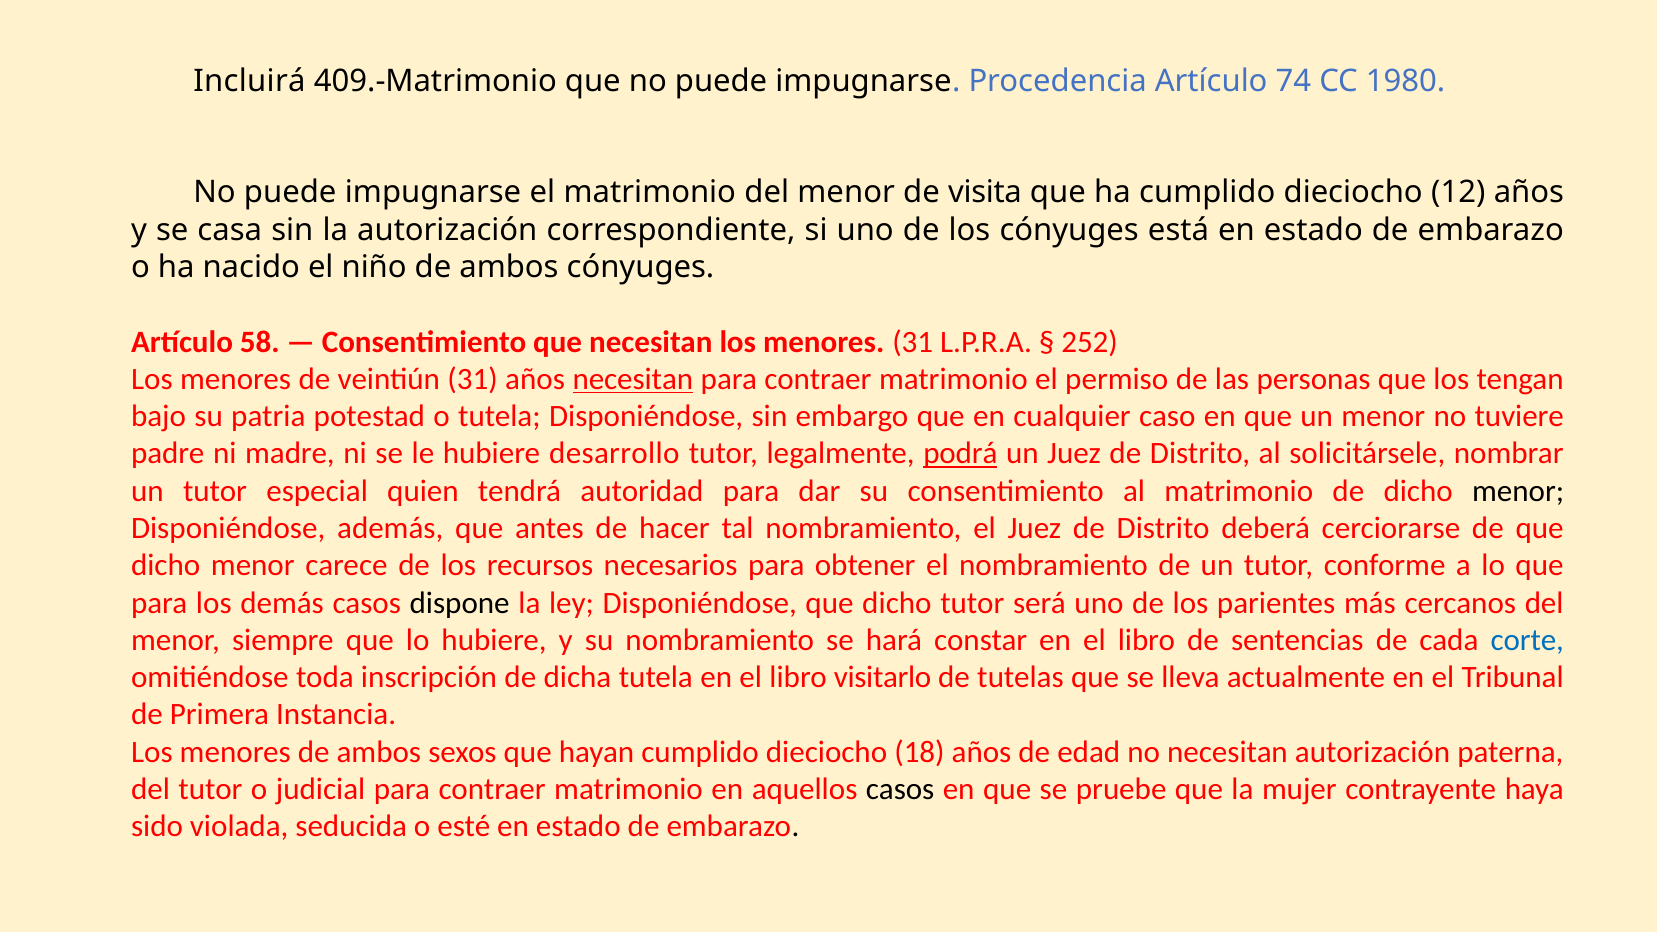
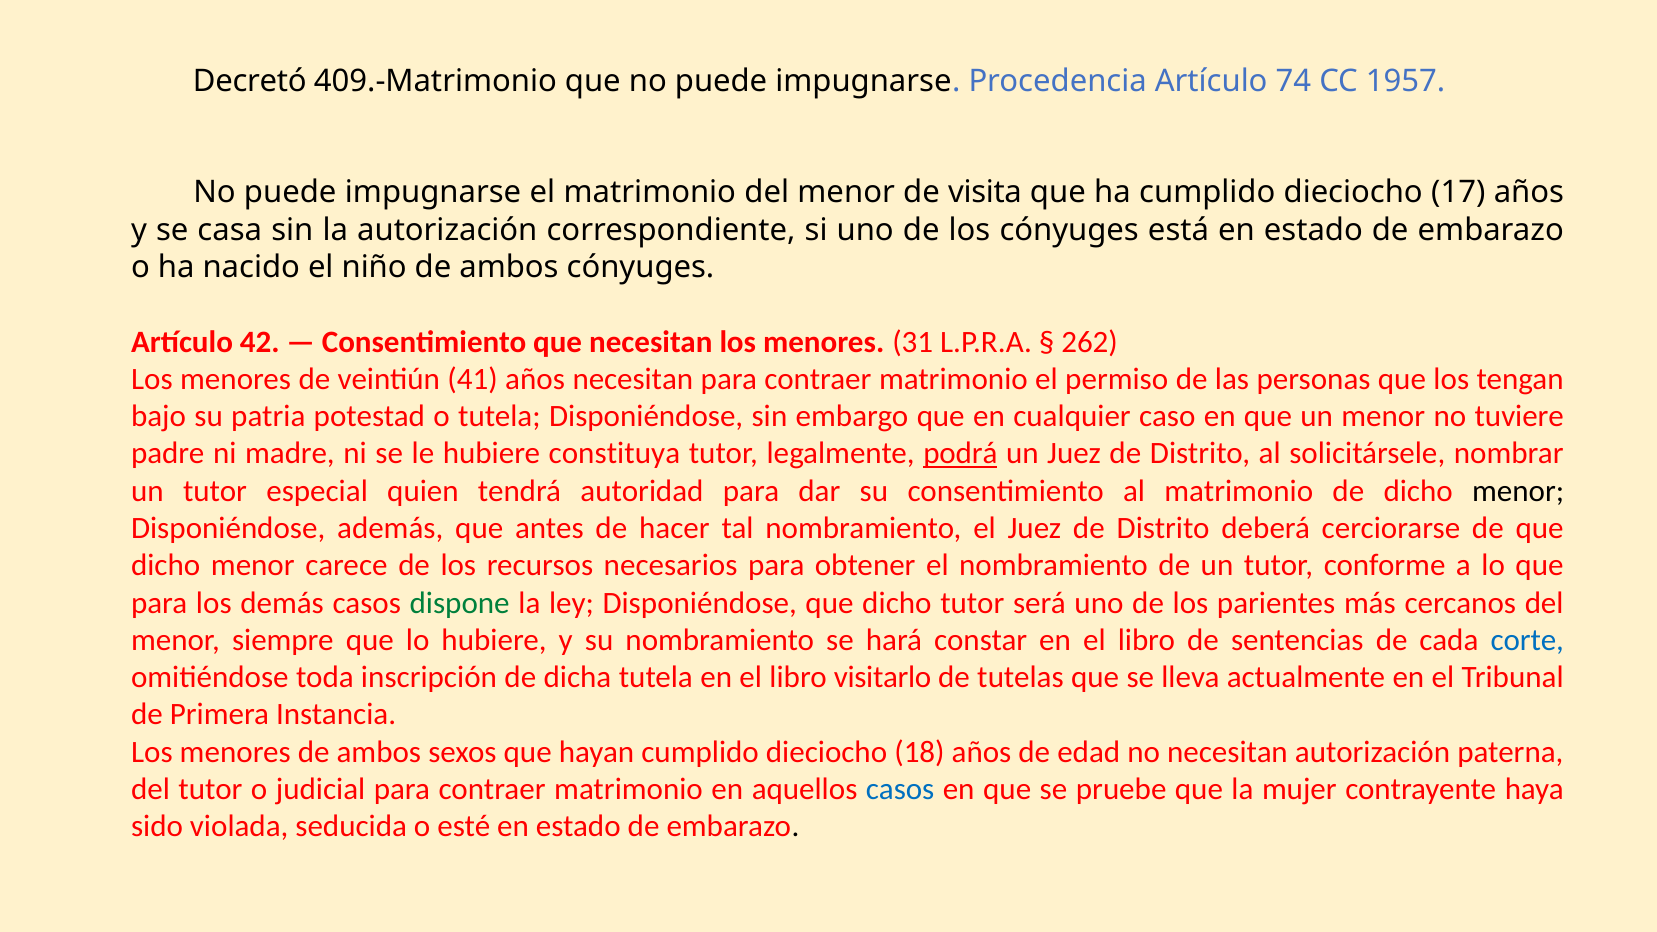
Incluirá: Incluirá -> Decretó (250, 81)
1980: 1980 -> 1957 (1405, 81)
12: 12 -> 17 (1458, 193)
58: 58 -> 42 (260, 342)
252: 252 -> 262 (1090, 342)
veintiún 31: 31 -> 41 (473, 379)
necesitan underline: present -> none (633, 379)
desarrollo: desarrollo -> constituya (614, 454)
dispone colour: black -> green (460, 603)
casos colour: black -> blue (900, 789)
